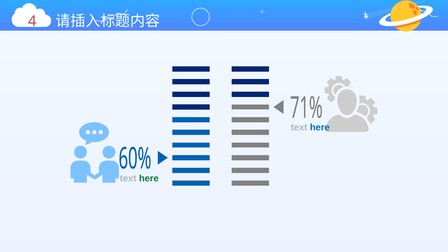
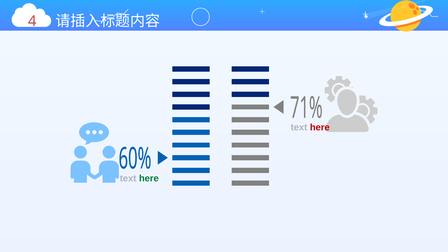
here colour: blue -> red (320, 128)
